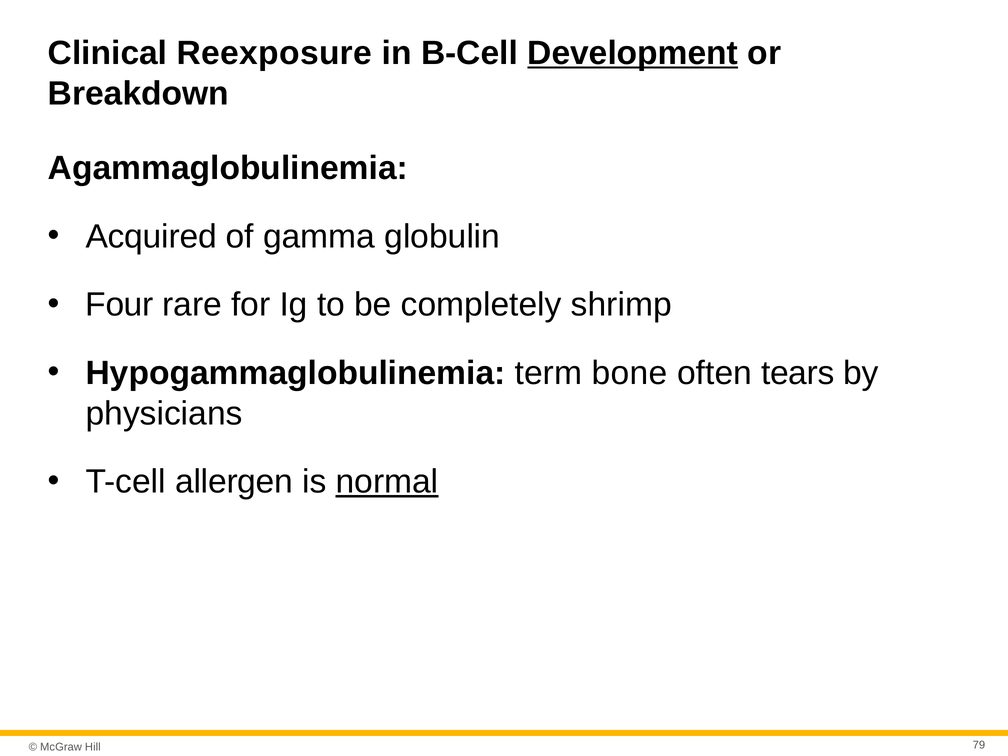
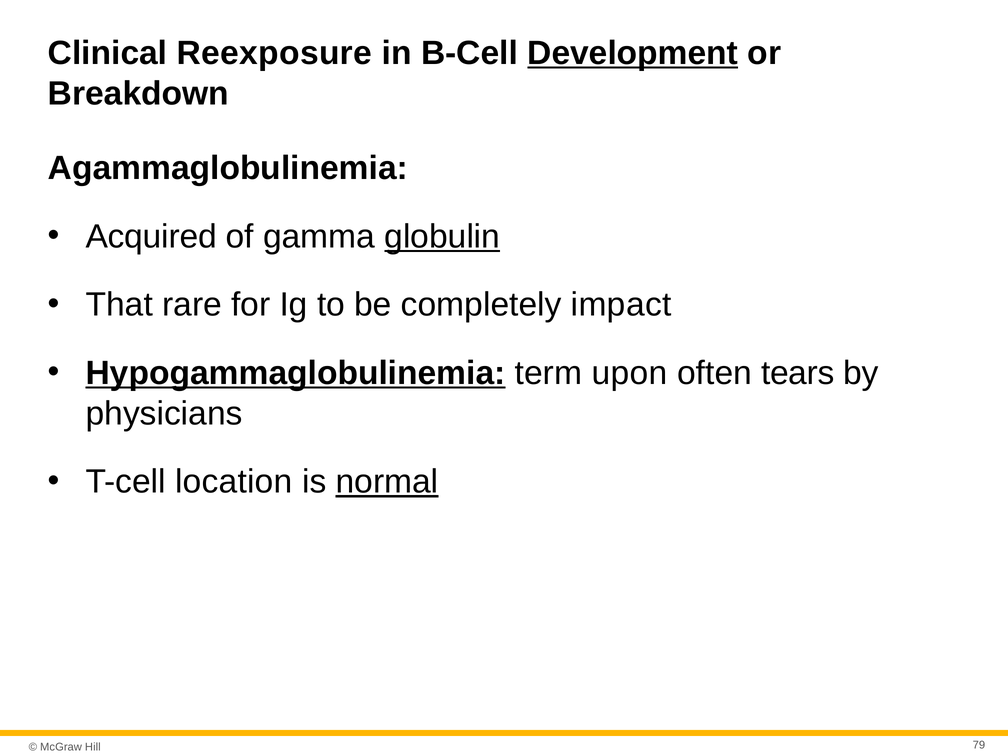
globulin underline: none -> present (442, 237)
Four: Four -> That (119, 305)
shrimp: shrimp -> impact (621, 305)
Hypogammaglobulinemia underline: none -> present (296, 373)
bone: bone -> upon (629, 373)
allergen: allergen -> location (234, 482)
